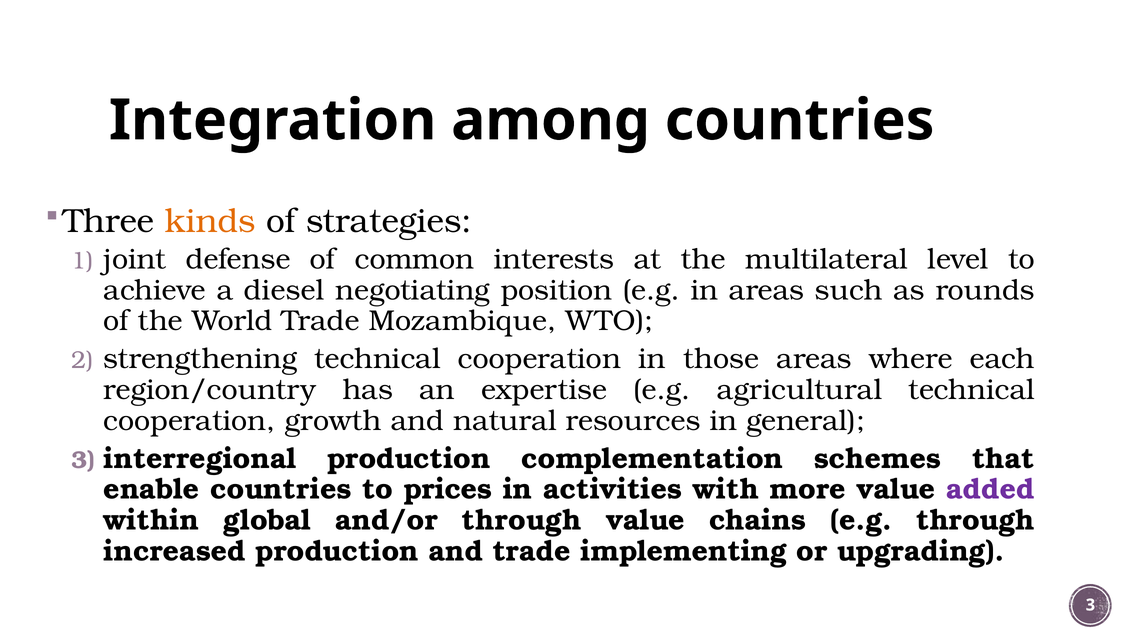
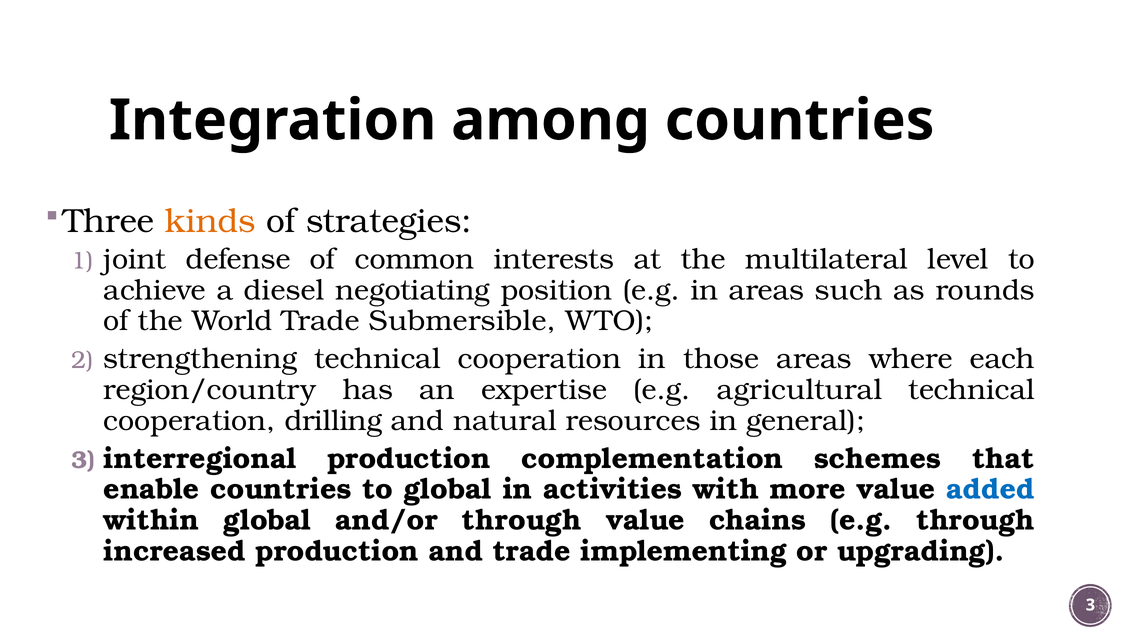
Mozambique: Mozambique -> Submersible (462, 321)
growth: growth -> drilling (333, 421)
to prices: prices -> global (448, 489)
added colour: purple -> blue (990, 489)
